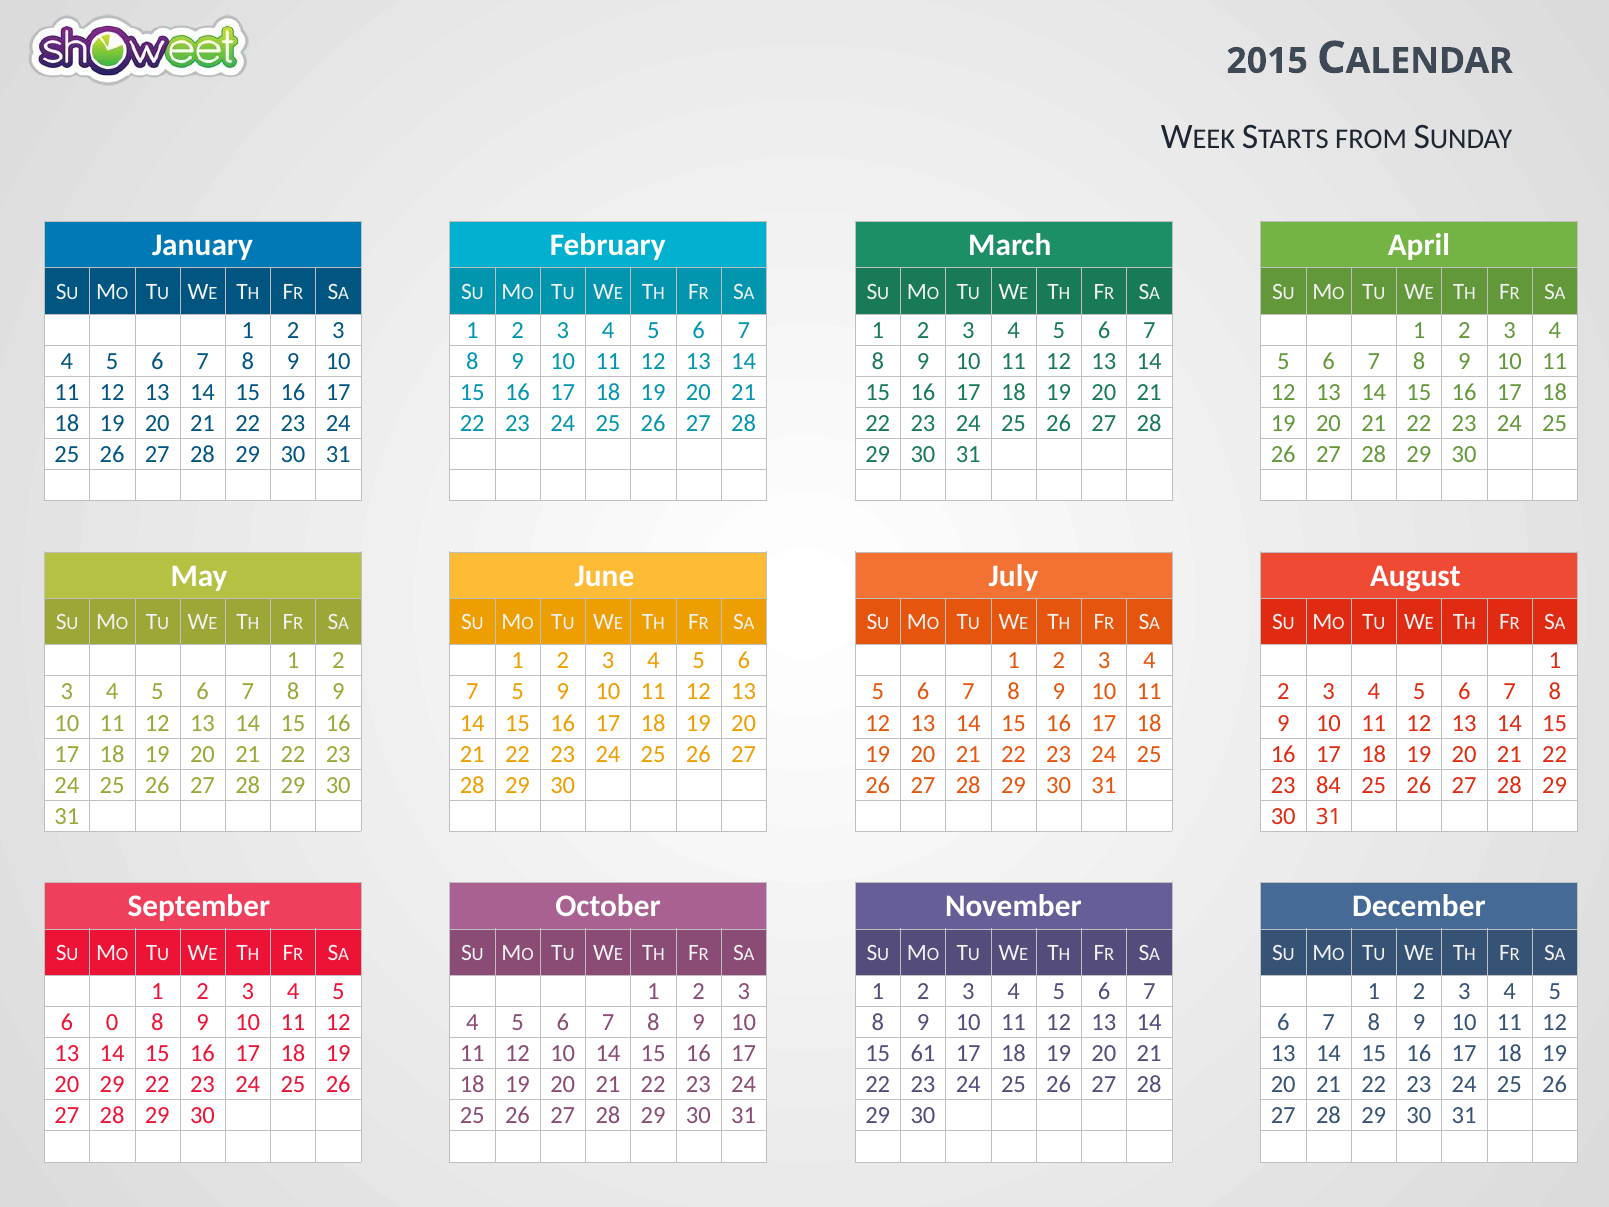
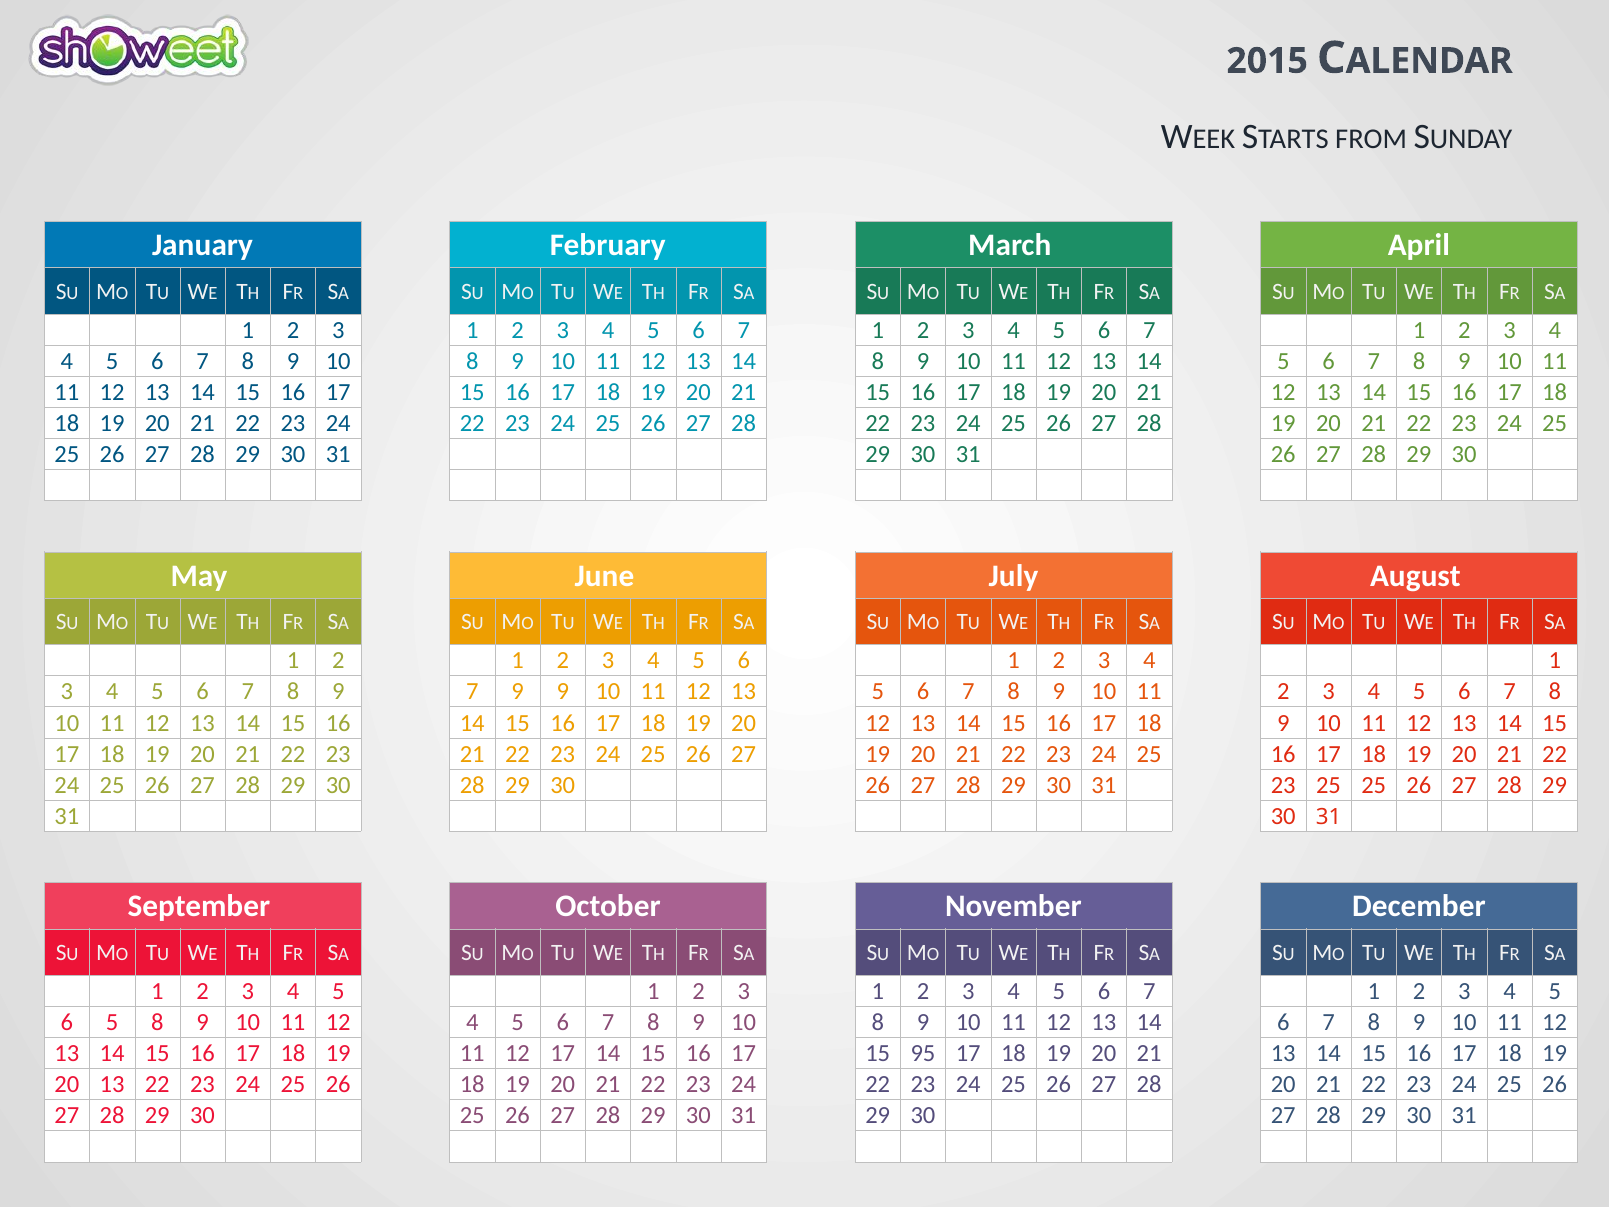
7 5: 5 -> 9 (518, 692)
23 84: 84 -> 25 (1328, 785)
6 0: 0 -> 5 (112, 1022)
12 10: 10 -> 17 (563, 1053)
61: 61 -> 95 (923, 1053)
20 29: 29 -> 13 (112, 1084)
